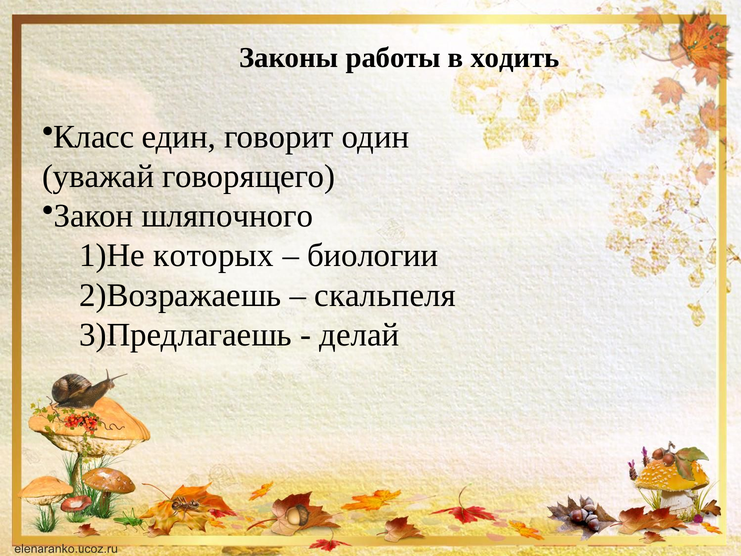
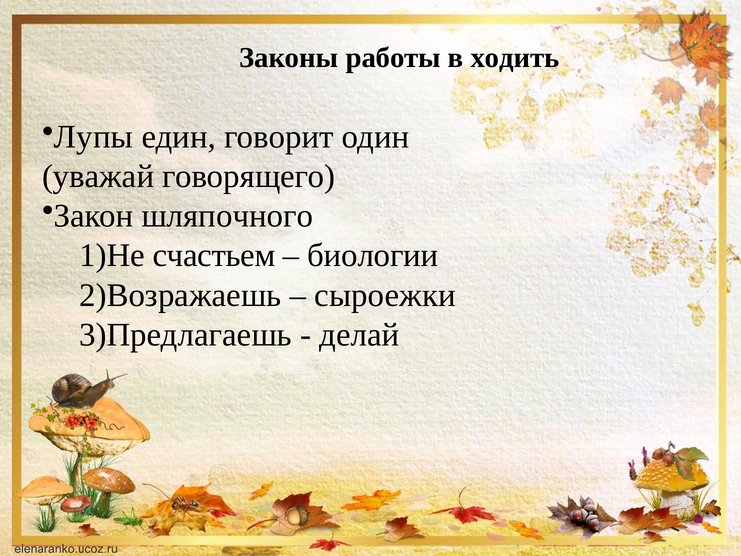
Класс: Класс -> Лупы (93, 137)
которых: которых -> счастьем (214, 255)
скальпеля: скальпеля -> сыроежки (385, 295)
